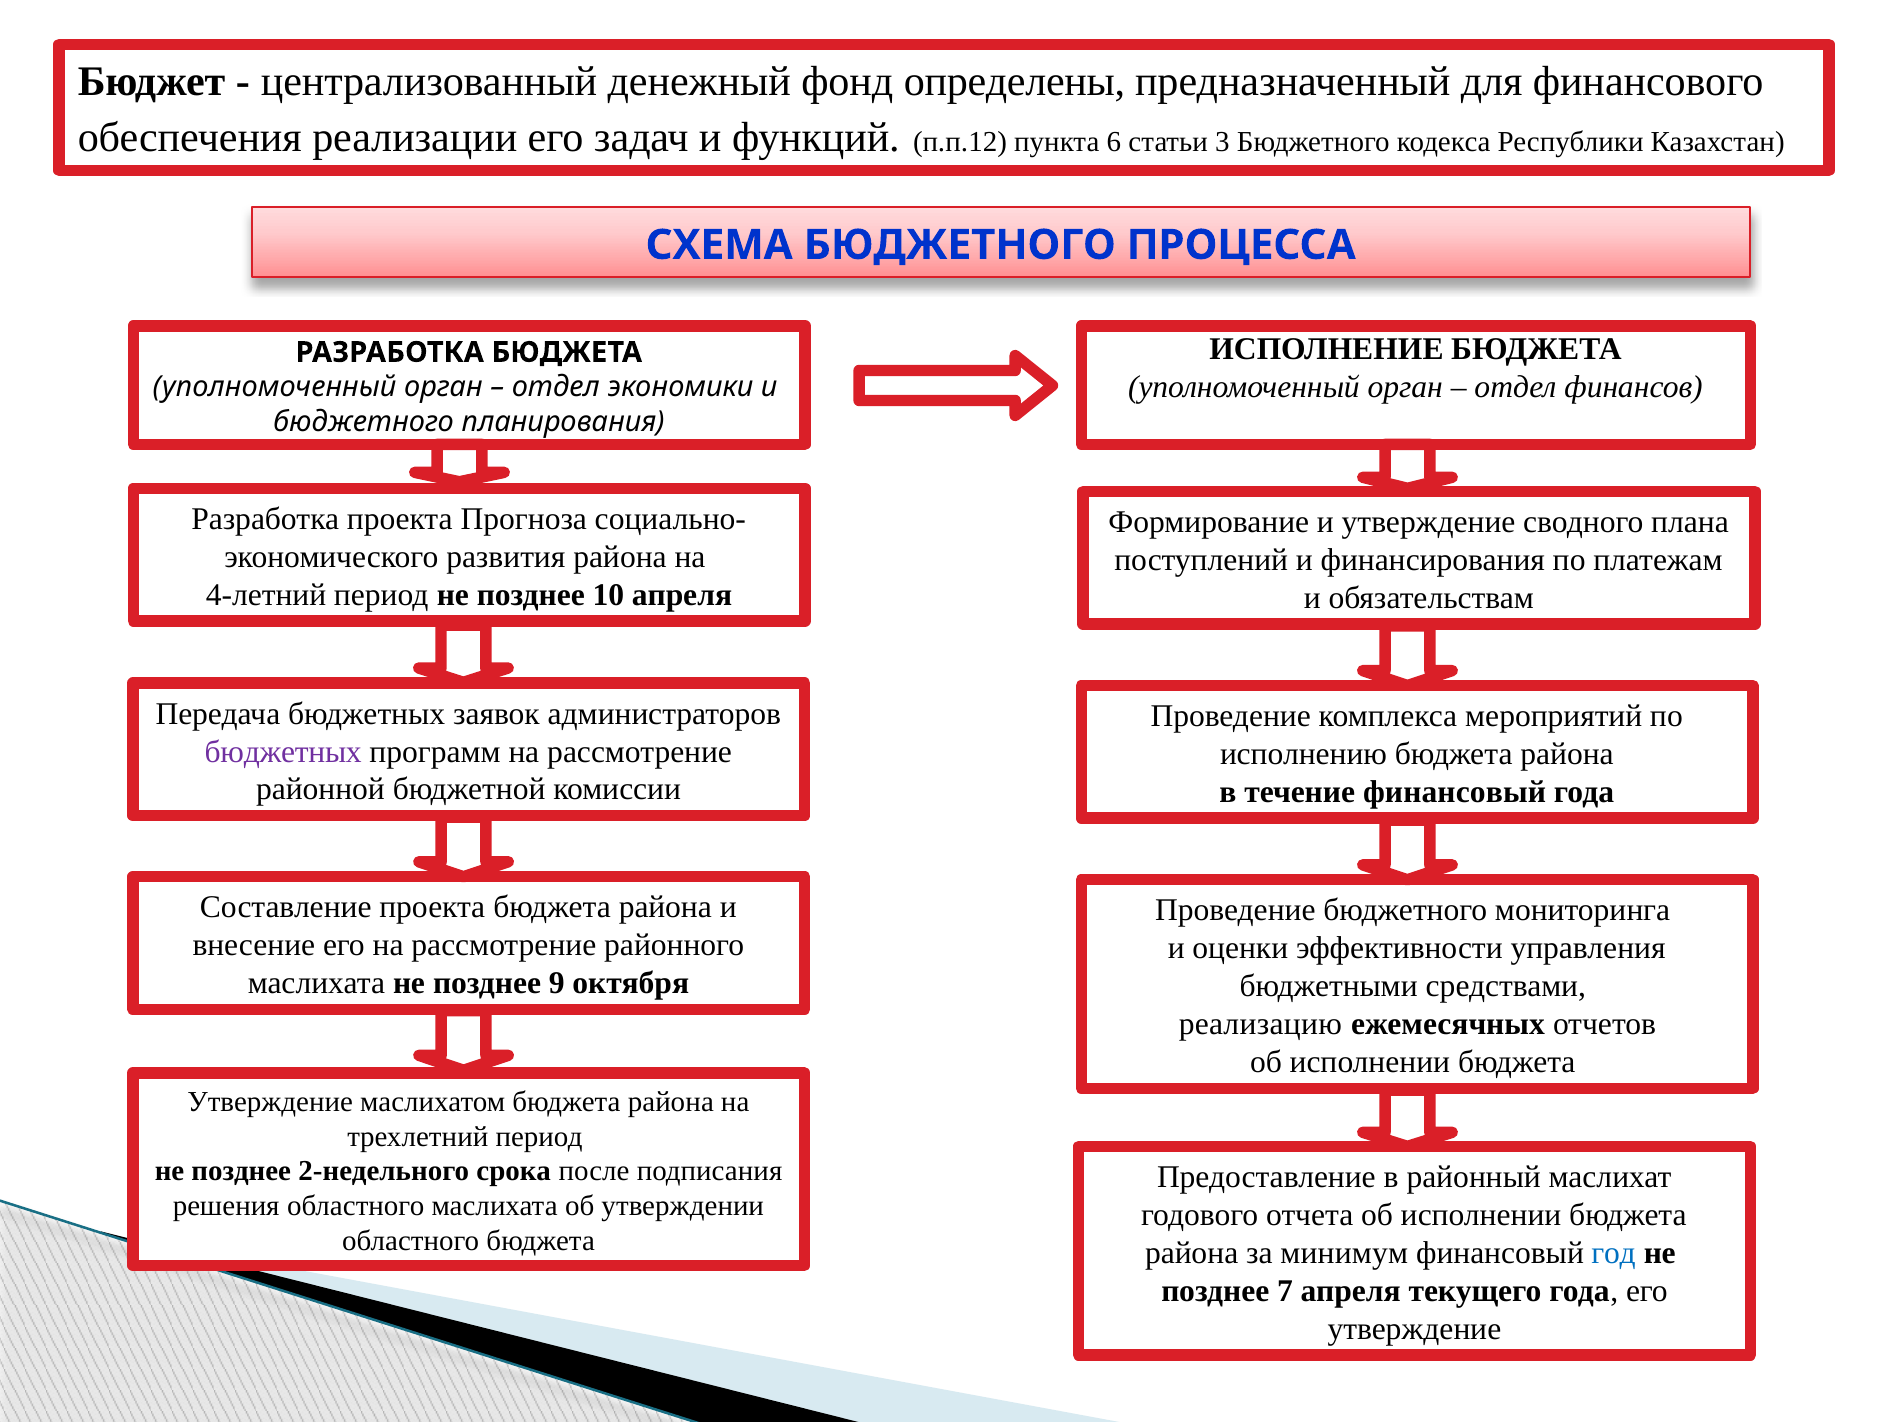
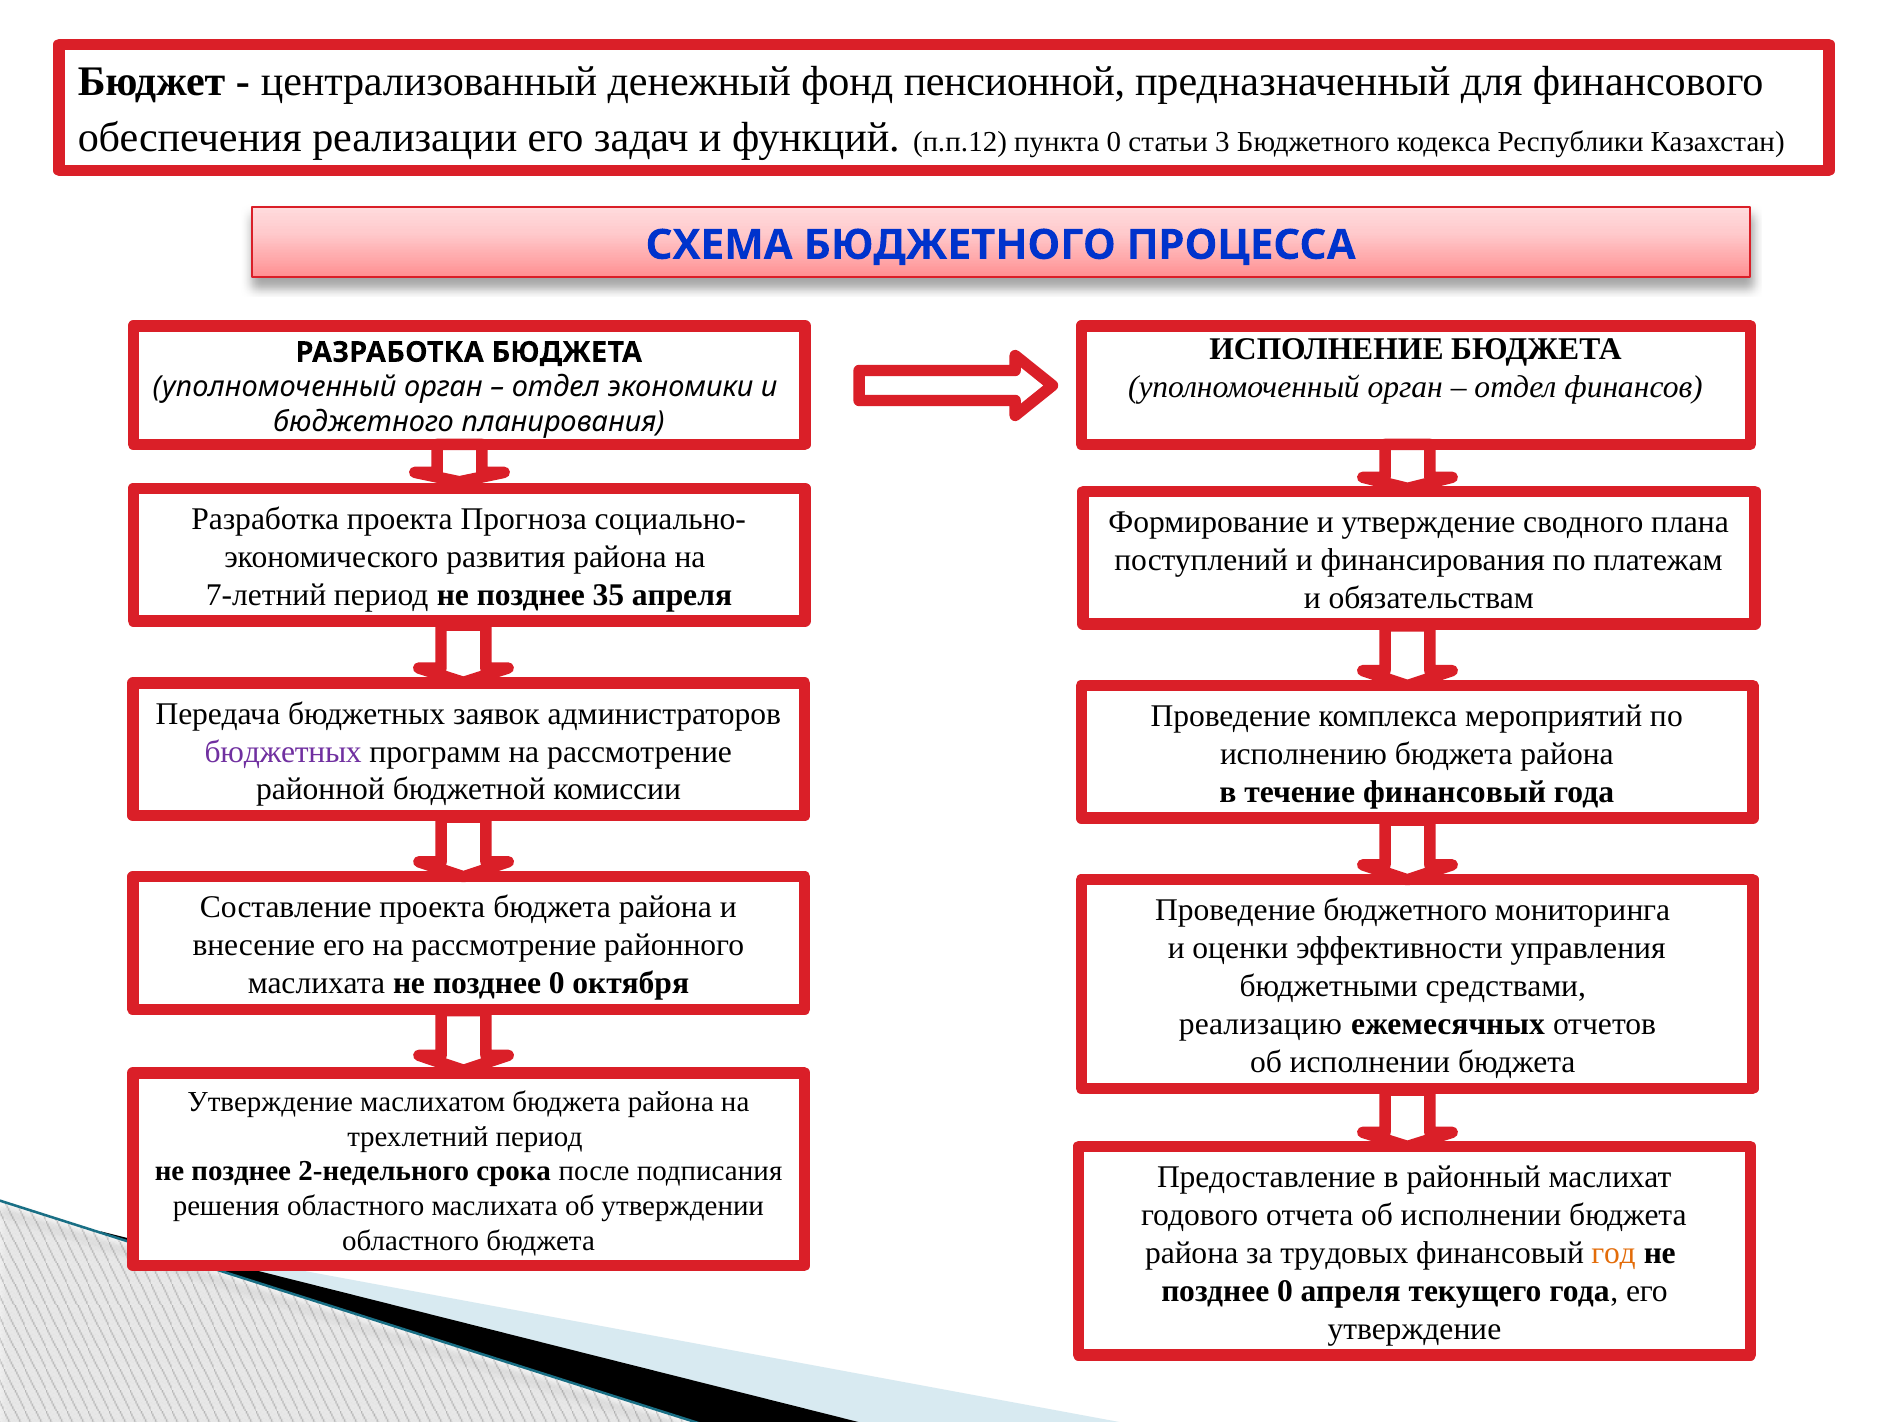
определены: определены -> пенсионной (1014, 82)
пункта 6: 6 -> 0 (1114, 142)
4-летний: 4-летний -> 7-летний (266, 595)
10: 10 -> 35 (608, 595)
маслихата не позднее 9: 9 -> 0 (557, 983)
минимум: минимум -> трудовых (1344, 1253)
год colour: blue -> orange (1613, 1253)
7: 7 -> 0 (1285, 1291)
